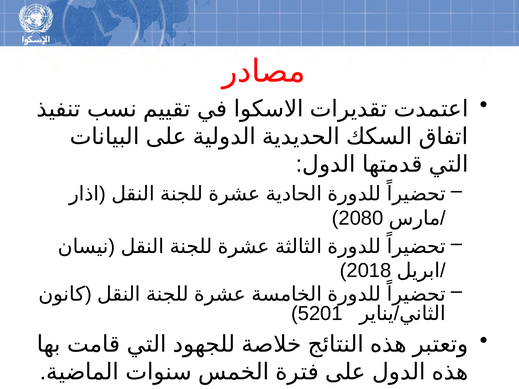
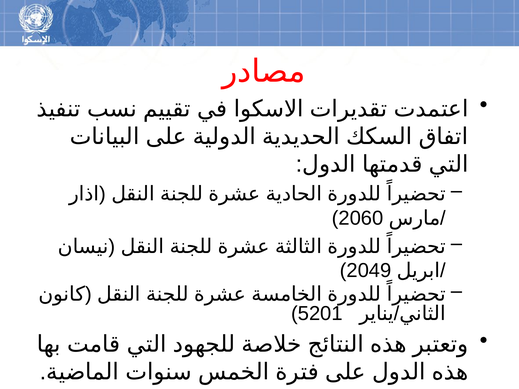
2080: 2080 -> 2060 (361, 218)
2018: 2018 -> 2049 (369, 271)
